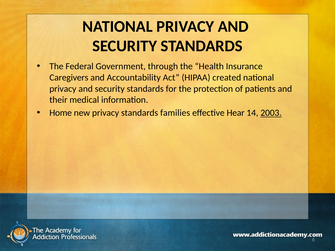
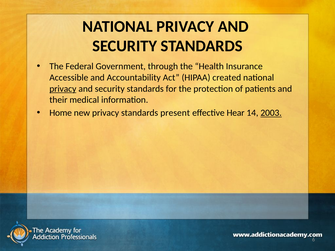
Caregivers: Caregivers -> Accessible (69, 78)
privacy underline: none -> present (63, 89)
families: families -> present (175, 113)
